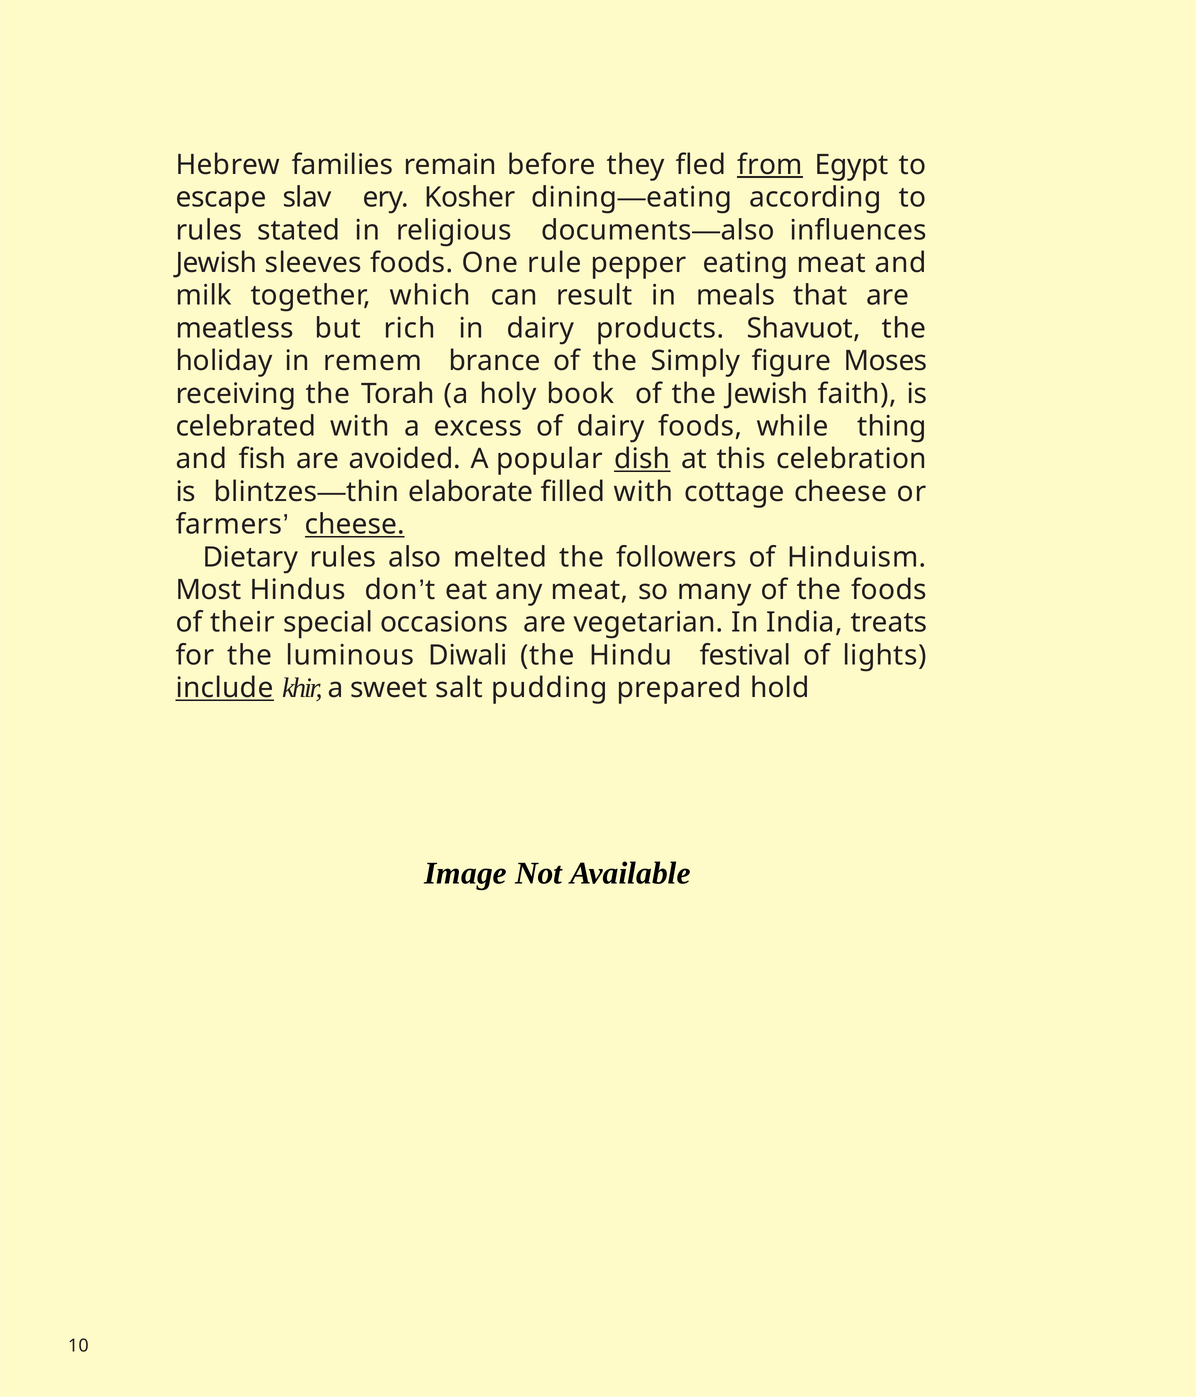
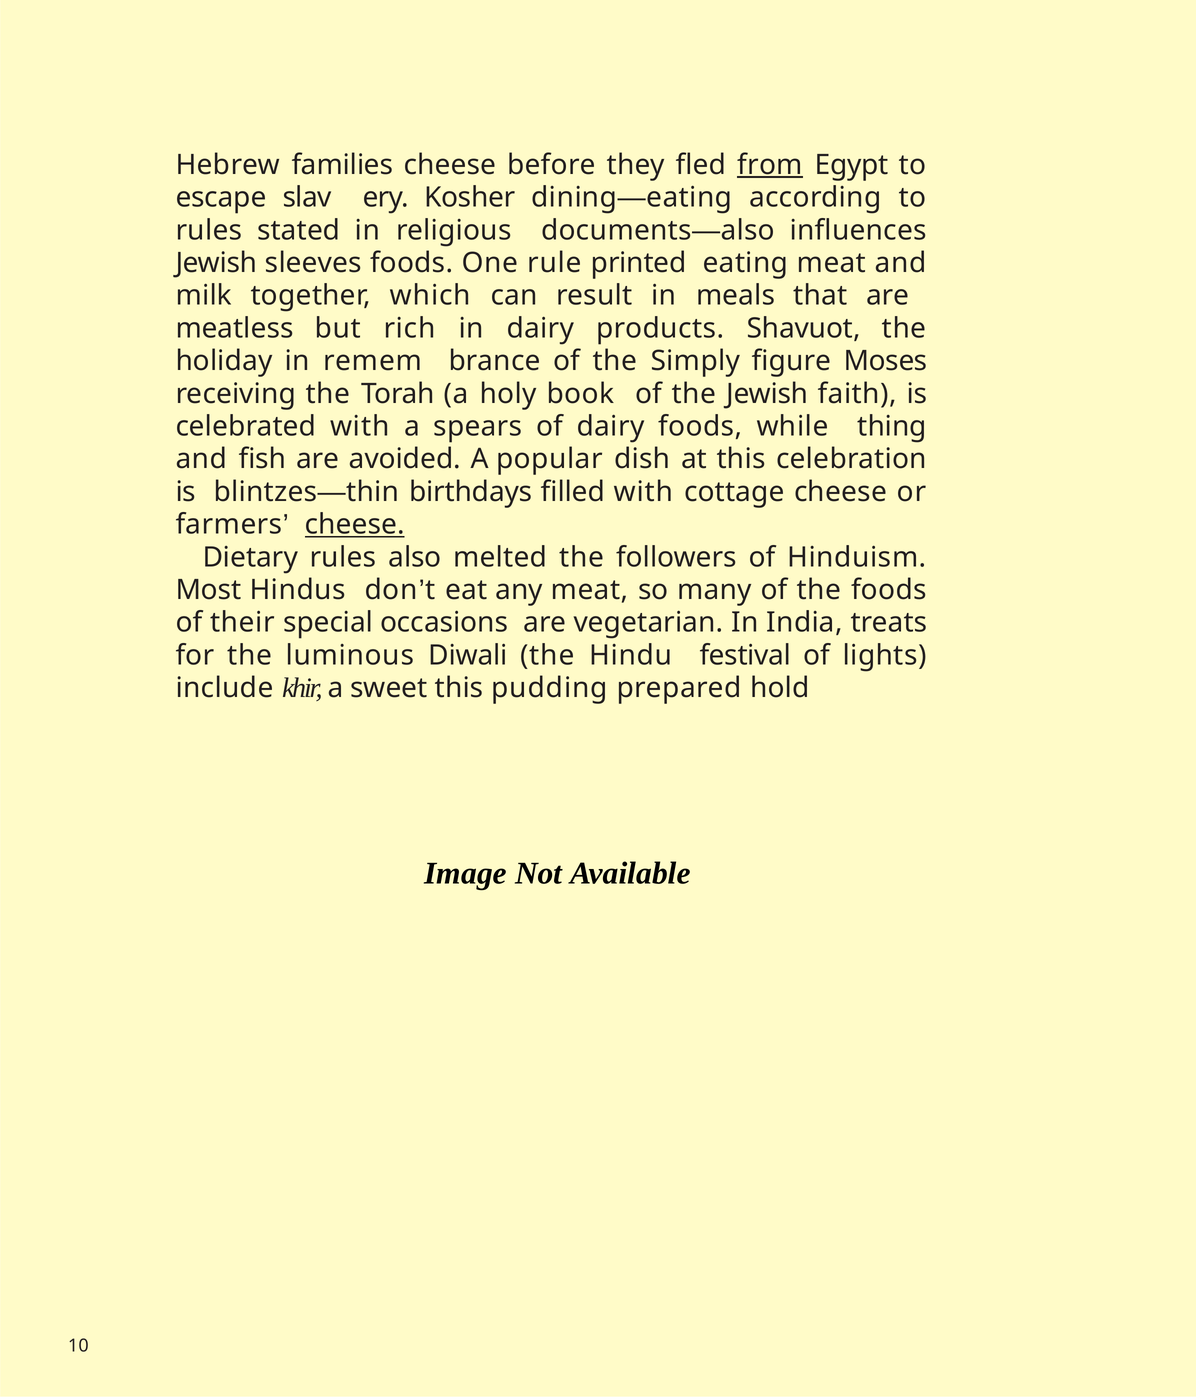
families remain: remain -> cheese (450, 165)
pepper: pepper -> printed (639, 263)
excess: excess -> spears (478, 426)
dish underline: present -> none (642, 459)
elaborate: elaborate -> birthdays (471, 492)
include underline: present -> none (225, 688)
sweet salt: salt -> this (459, 688)
